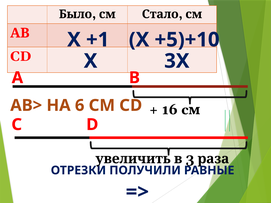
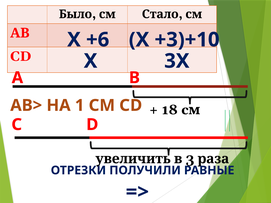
+1: +1 -> +6 (98, 40)
+5)+10: +5)+10 -> +3)+10 (187, 40)
6: 6 -> 1 (80, 106)
16: 16 -> 18 (170, 110)
